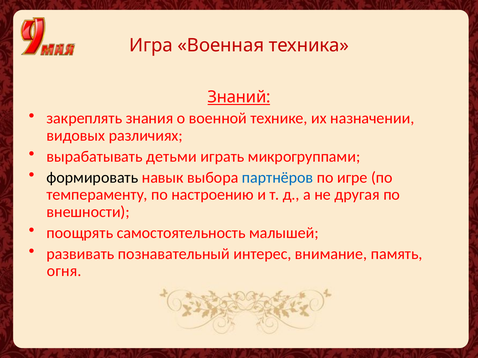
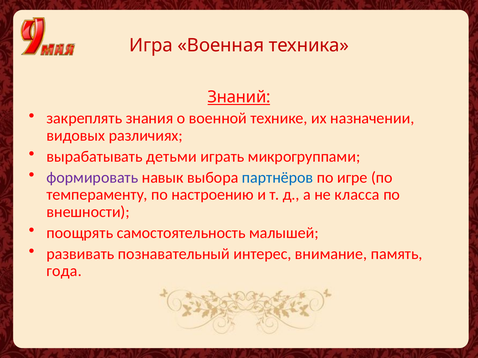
формировать colour: black -> purple (92, 178)
другая: другая -> класса (357, 195)
огня: огня -> года (64, 271)
